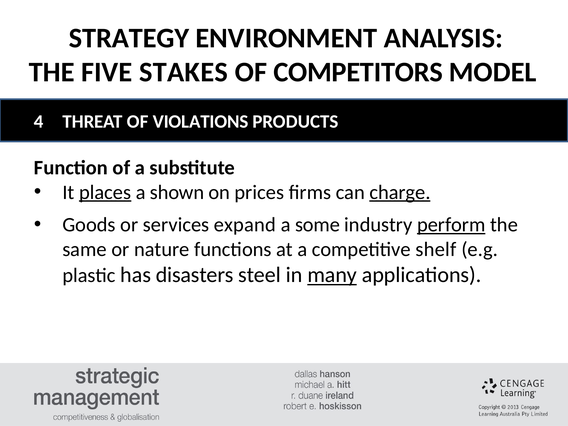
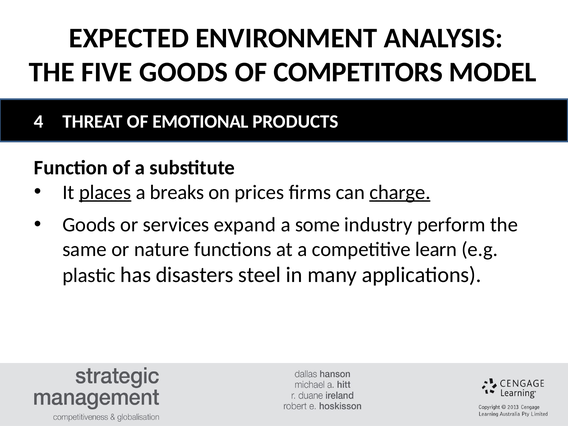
STRATEGY: STRATEGY -> EXPECTED (129, 38)
FIVE STAKES: STAKES -> GOODS (183, 72)
VIOLATIONS: VIOLATIONS -> EMOTIONAL (201, 122)
shown: shown -> breaks (177, 192)
perform underline: present -> none (451, 225)
shelf: shelf -> learn (436, 249)
many underline: present -> none (332, 275)
